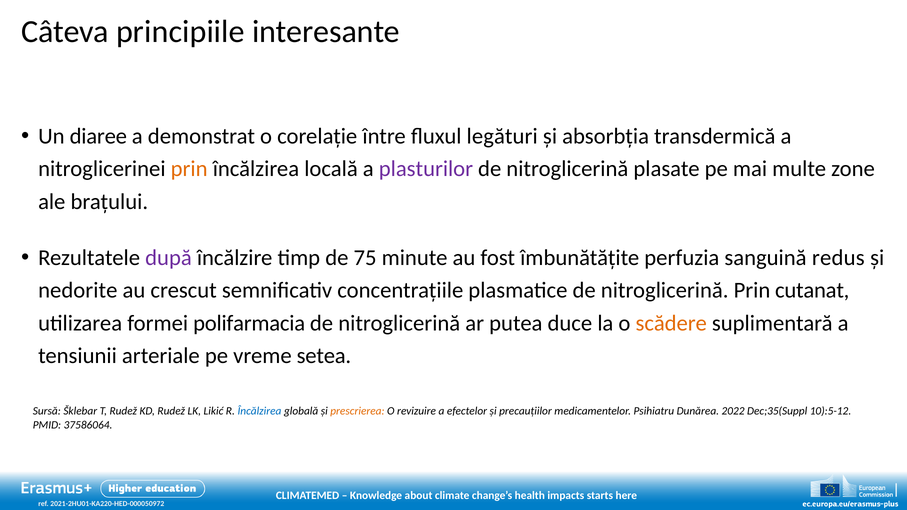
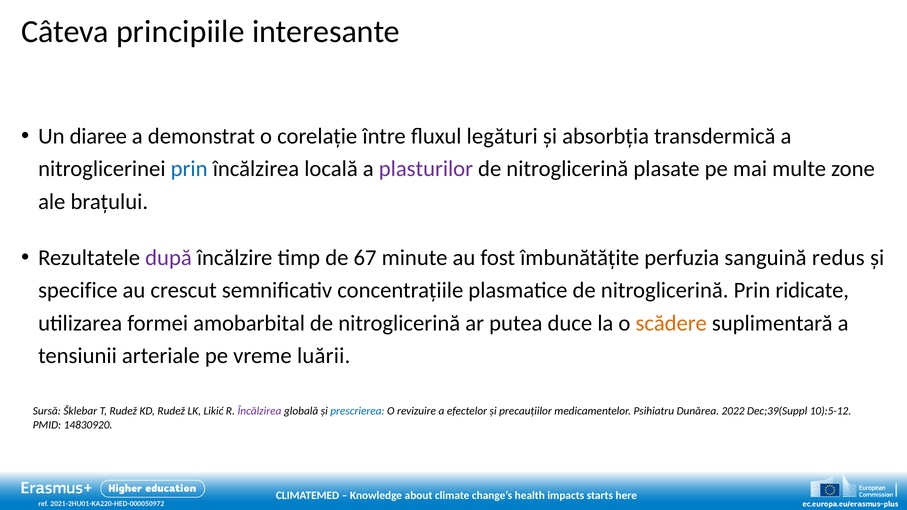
prin colour: orange -> blue (189, 169)
75: 75 -> 67 (365, 258)
nedorite: nedorite -> specifice (78, 291)
cutanat: cutanat -> ridicate (812, 291)
polifarmacia: polifarmacia -> amobarbital (249, 323)
setea: setea -> luării (324, 356)
Încălzirea colour: blue -> purple (259, 411)
prescrierea colour: orange -> blue (357, 411)
Dec;35(Suppl: Dec;35(Suppl -> Dec;39(Suppl (777, 411)
37586064: 37586064 -> 14830920 (88, 425)
